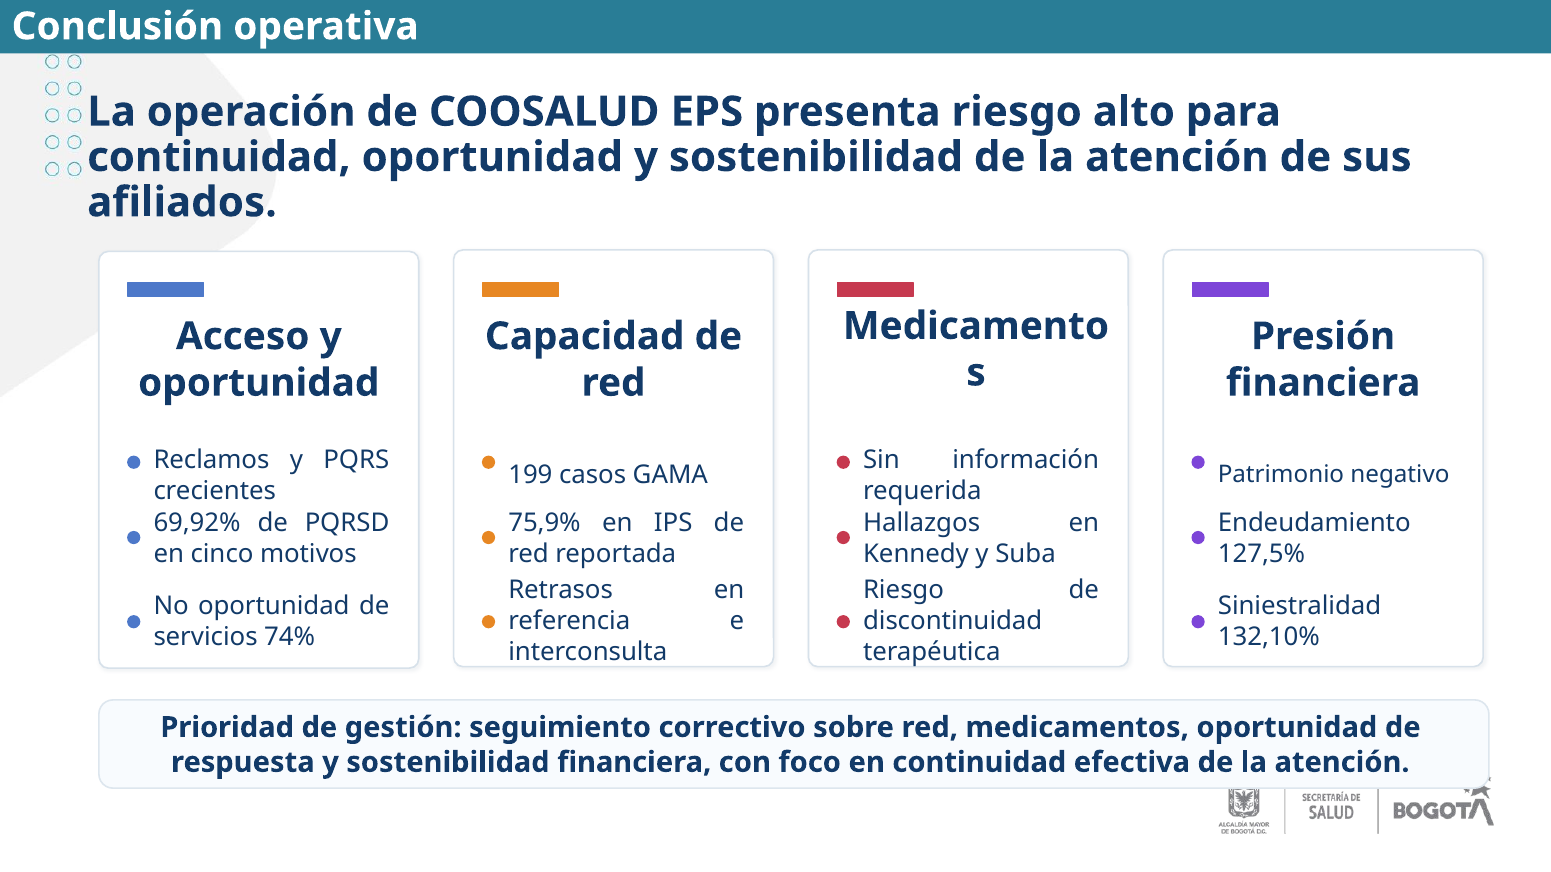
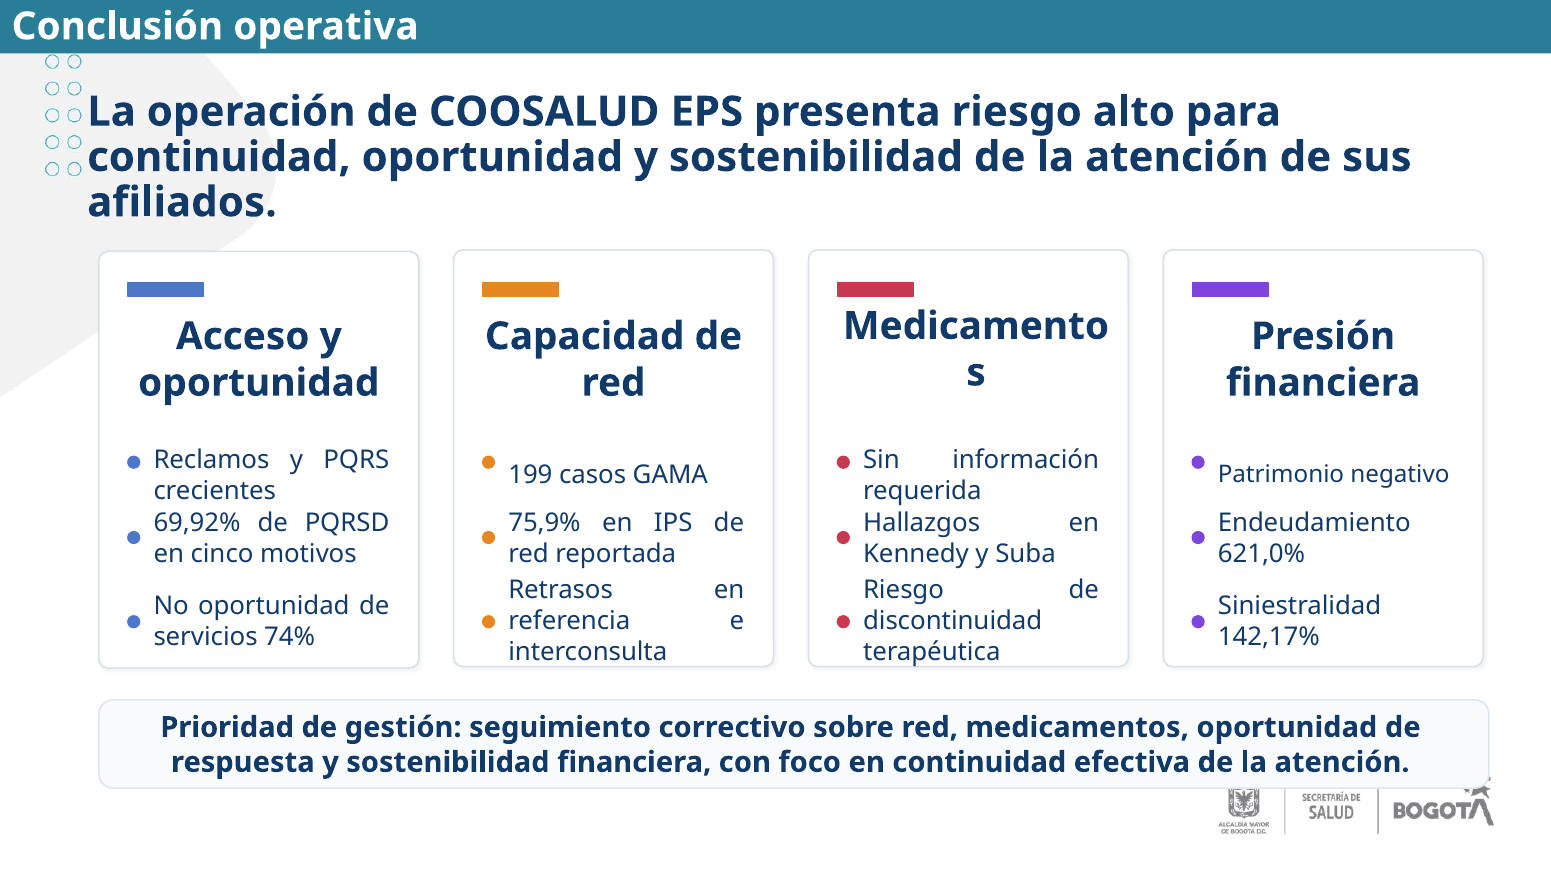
127,5%: 127,5% -> 621,0% (1261, 554)
132,10%: 132,10% -> 142,17% (1269, 637)
